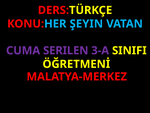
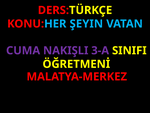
SERILEN: SERILEN -> NAKIŞLI (66, 50)
